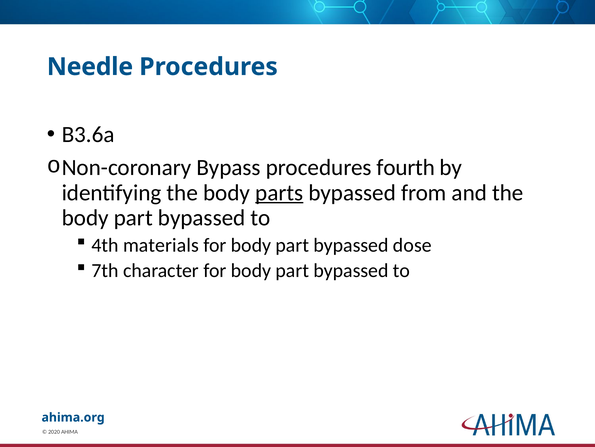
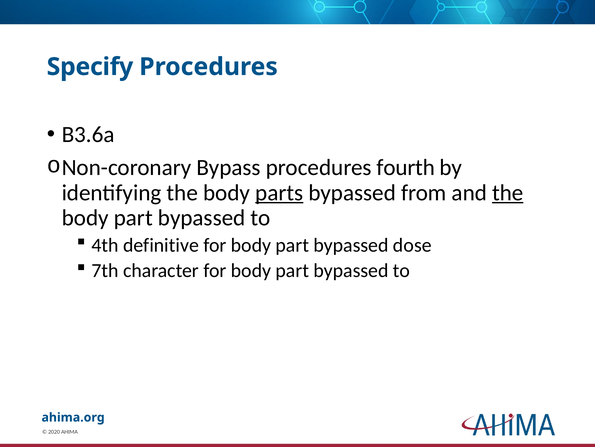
Needle: Needle -> Specify (90, 67)
the underline: none -> present (508, 192)
materials: materials -> definitive (161, 245)
